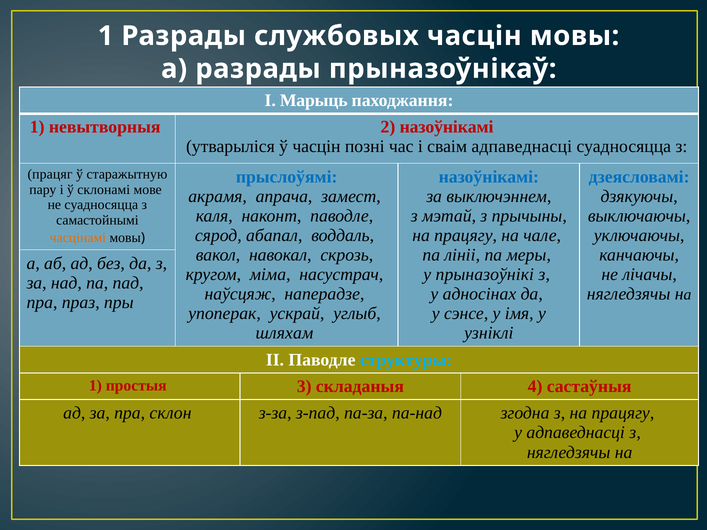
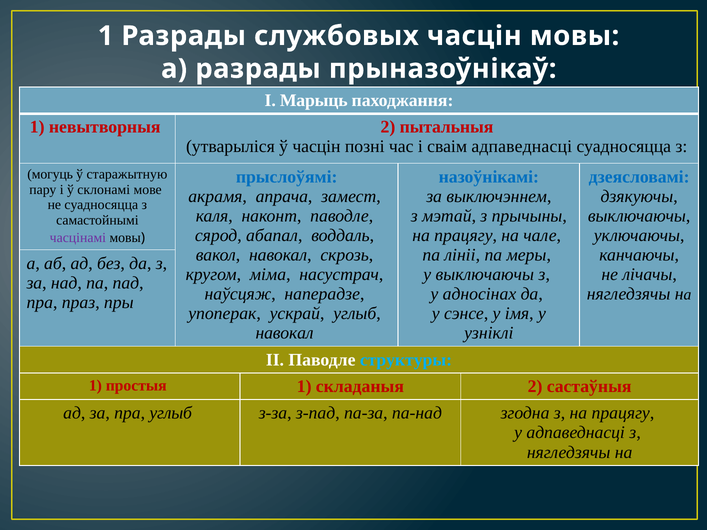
2 назоўнікамі: назоўнікамі -> пытальныя (447, 127)
працяг: працяг -> могуць (50, 175)
часцінамі colour: orange -> purple (78, 238)
у прыназоўнікі: прыназоўнікі -> выключаючы (485, 275)
шляхам: шляхам -> навокал (285, 333)
простыя 3: 3 -> 1 (304, 387)
складаныя 4: 4 -> 2 (535, 387)
пра склон: склон -> углыб (171, 413)
